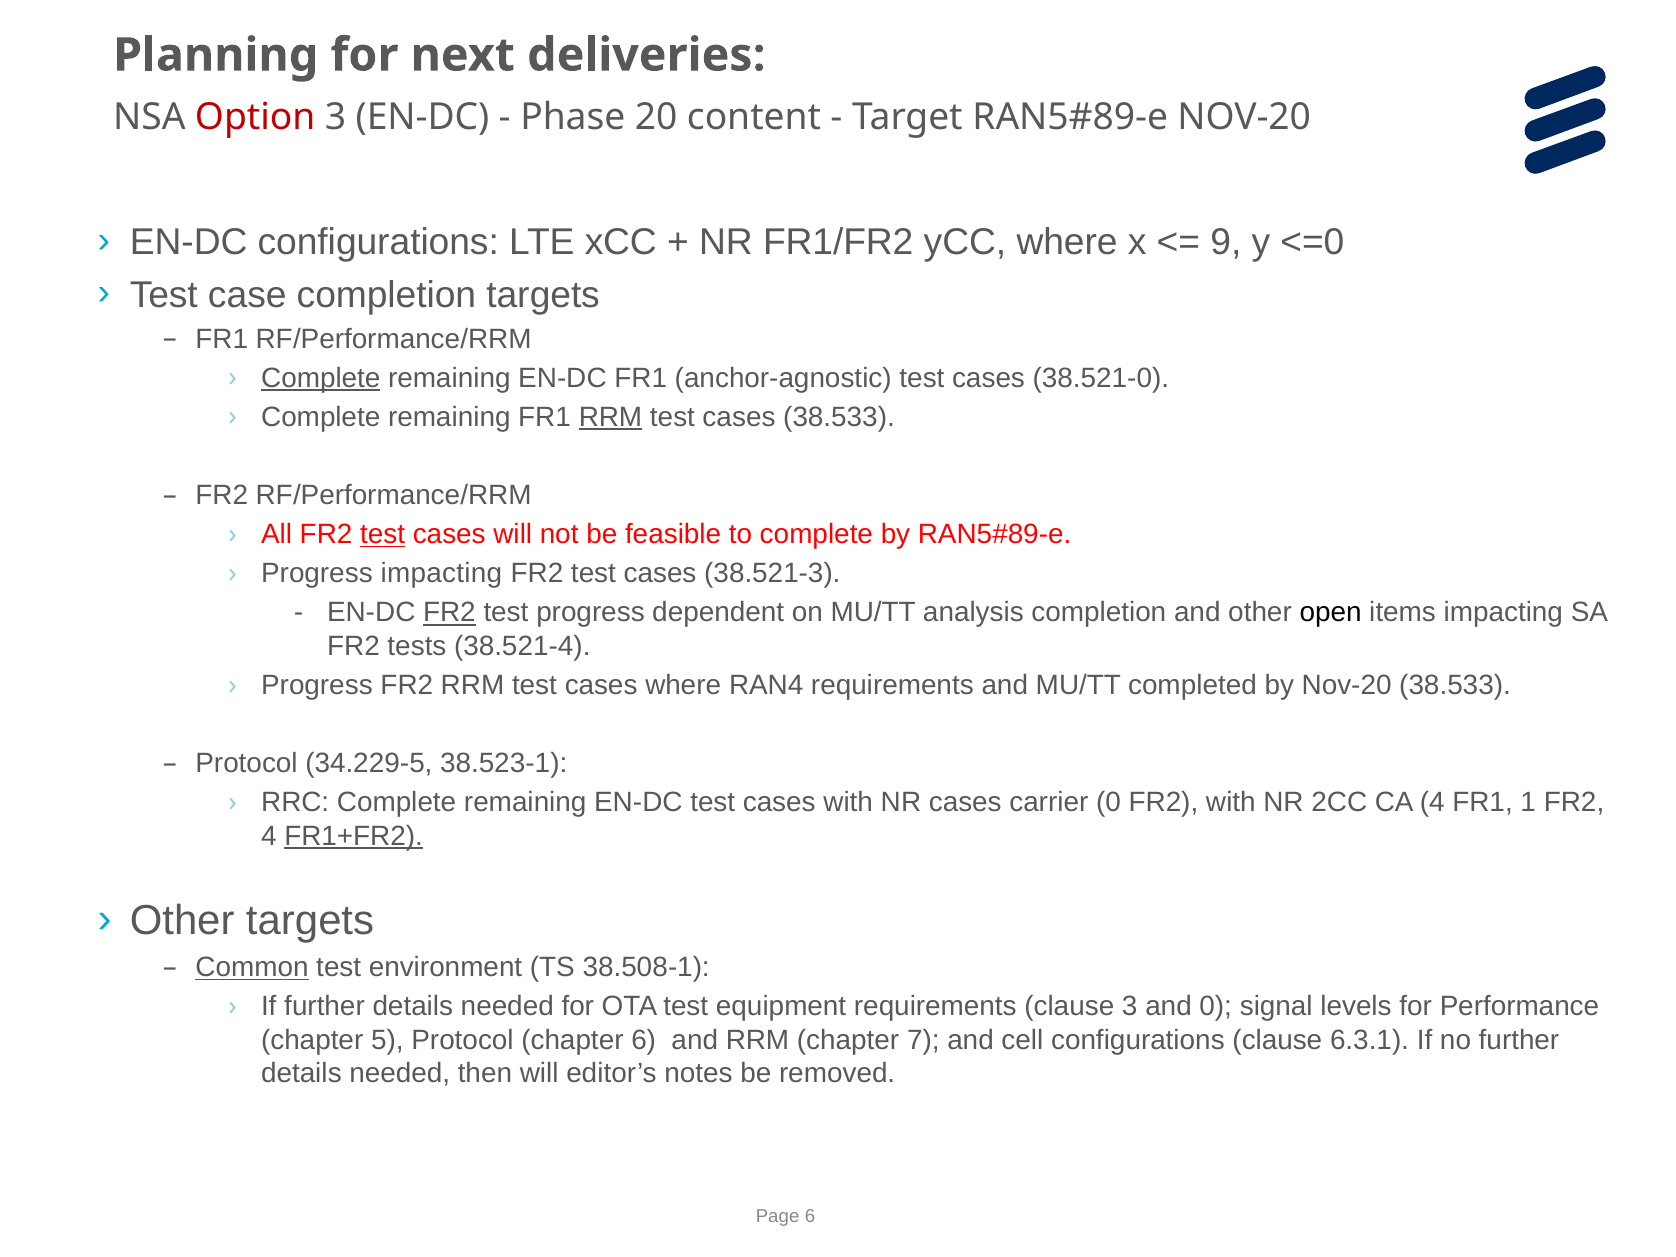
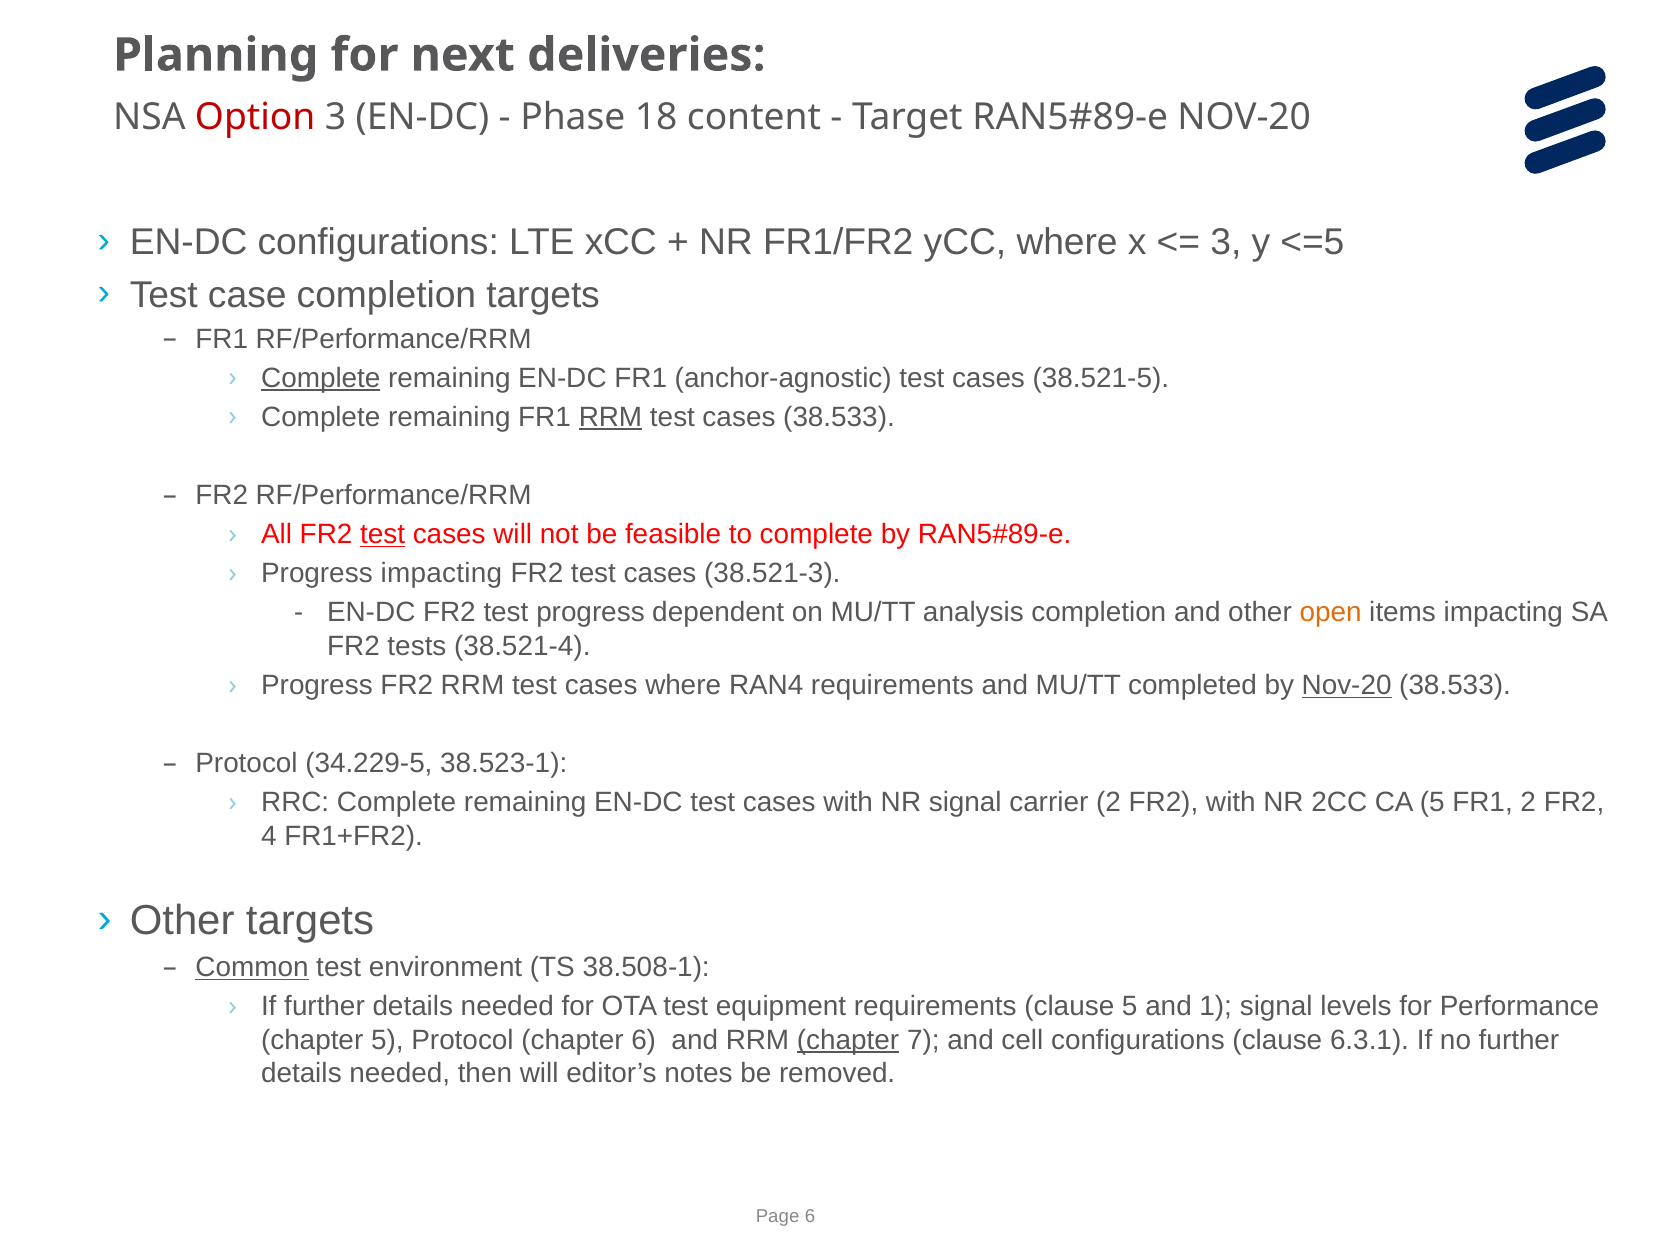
20: 20 -> 18 (656, 117)
9: 9 -> 3 (1226, 243)
<=0: <=0 -> <=5 (1312, 243)
38.521-0: 38.521-0 -> 38.521-5 (1101, 378)
FR2 underline: present -> none (449, 613)
open colour: black -> orange (1331, 613)
Nov-20 underline: none -> present (1347, 685)
NR cases: cases -> signal (965, 803)
carrier 0: 0 -> 2 (1109, 803)
CA 4: 4 -> 5 (1432, 803)
FR1 1: 1 -> 2 (1528, 803)
FR1+FR2 underline: present -> none (354, 836)
clause 3: 3 -> 5 (1130, 1007)
and 0: 0 -> 1 (1216, 1007)
chapter underline: none -> present (848, 1040)
